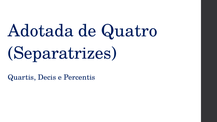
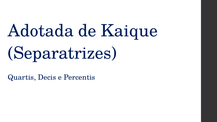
Quatro: Quatro -> Kaique (129, 31)
